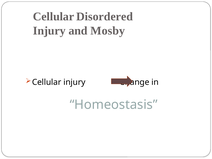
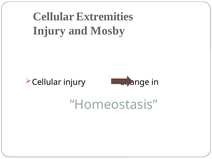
Disordered: Disordered -> Extremities (105, 17)
